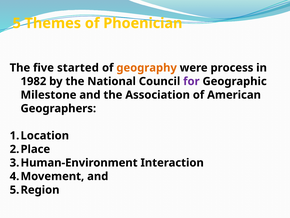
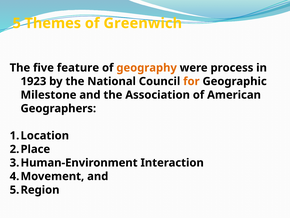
Phoenician: Phoenician -> Greenwich (143, 23)
started: started -> feature (78, 68)
1982: 1982 -> 1923 (33, 81)
for colour: purple -> orange (191, 81)
